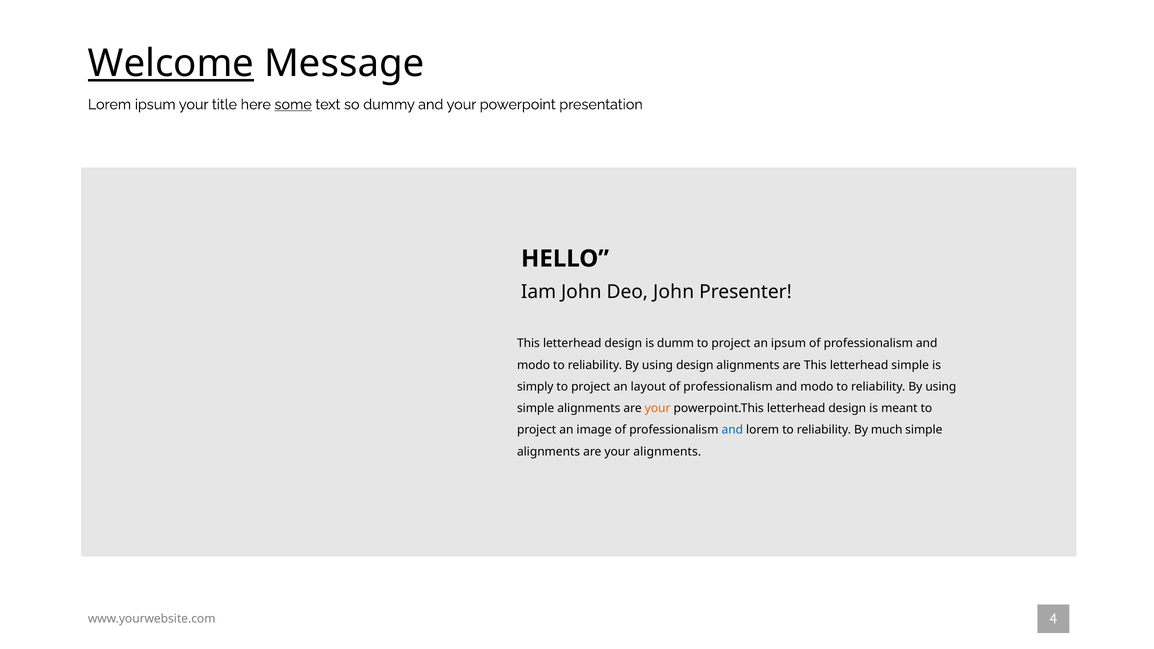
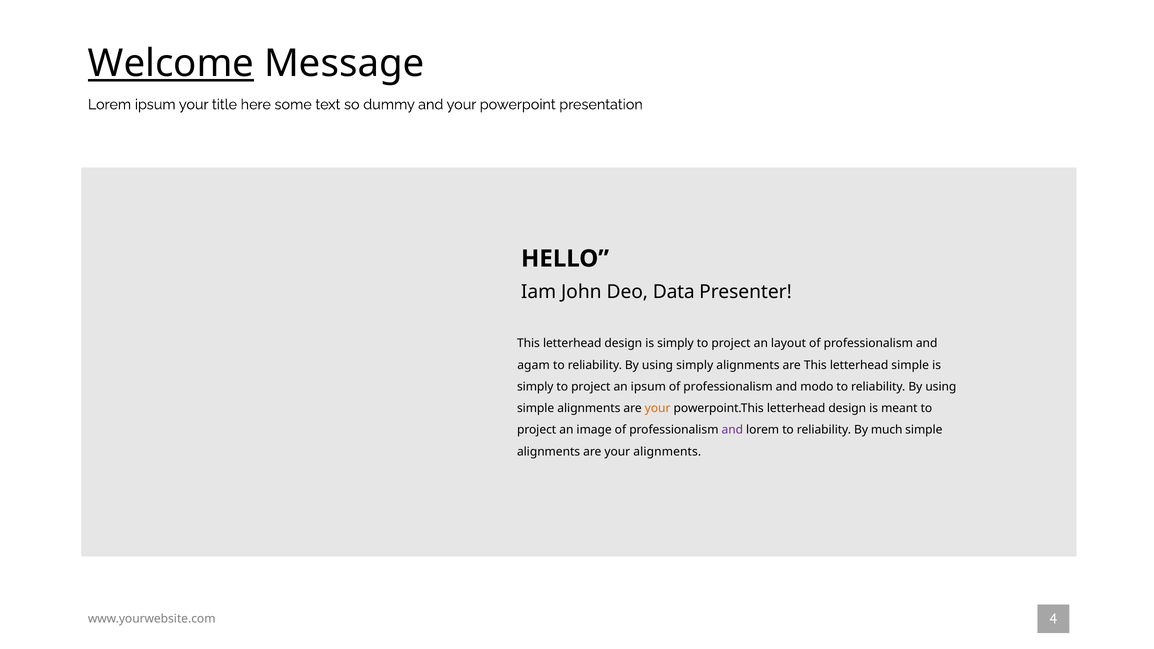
some underline: present -> none (293, 105)
Deo John: John -> Data (674, 292)
design is dumm: dumm -> simply (675, 343)
an ipsum: ipsum -> layout (788, 343)
modo: modo -> agam (534, 365)
using design: design -> simply (695, 365)
an layout: layout -> ipsum (648, 387)
and colour: blue -> purple (732, 430)
